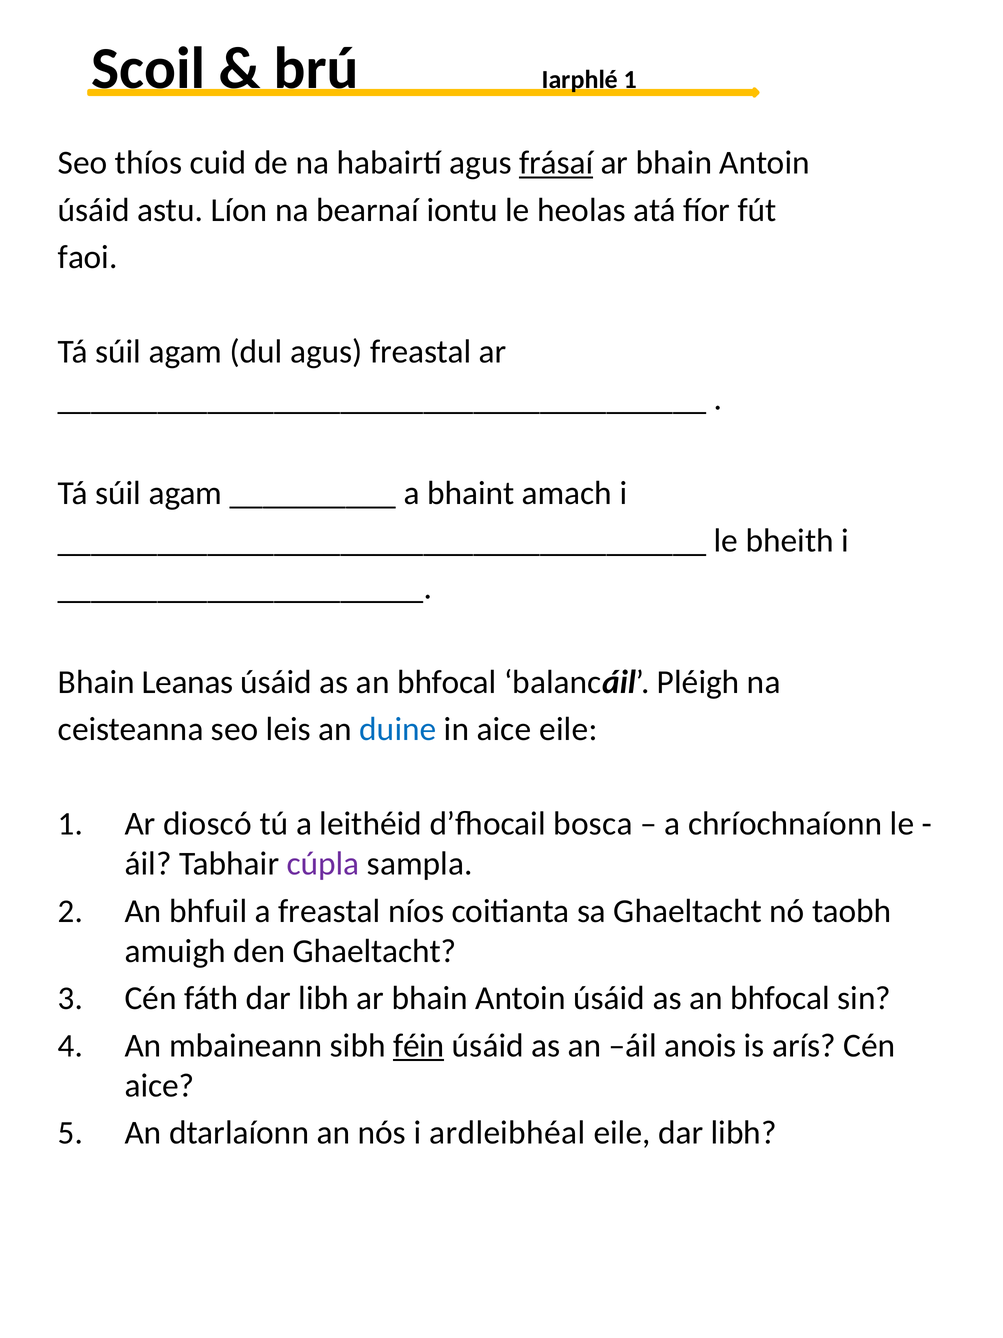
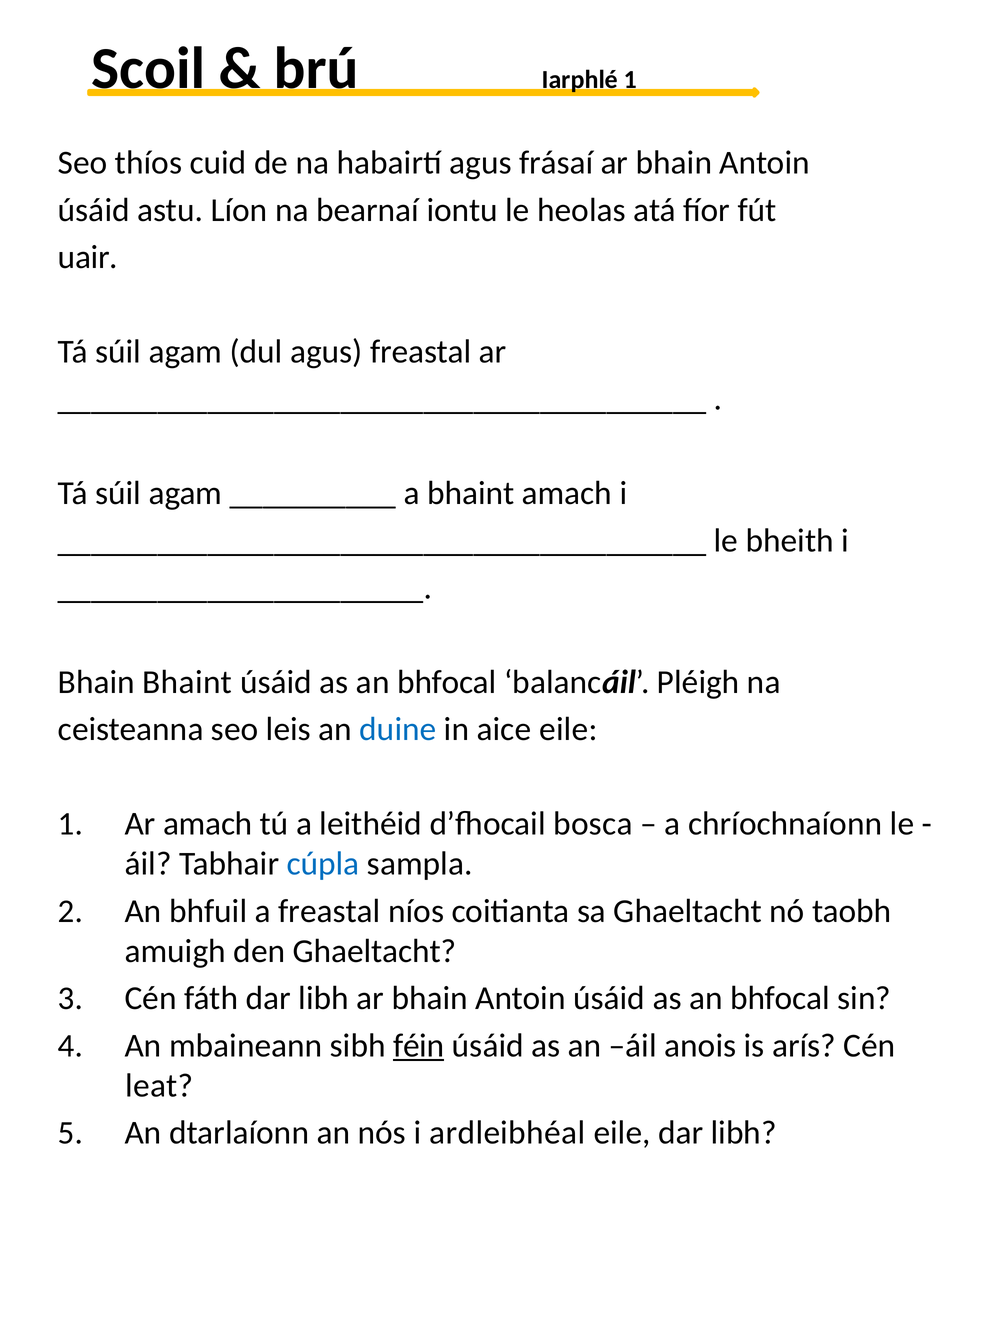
frásaí underline: present -> none (556, 163)
faoi: faoi -> uair (88, 257)
Bhain Leanas: Leanas -> Bhaint (187, 682)
Ar dioscó: dioscó -> amach (208, 823)
cúpla colour: purple -> blue (323, 863)
aice: aice -> leat (159, 1085)
